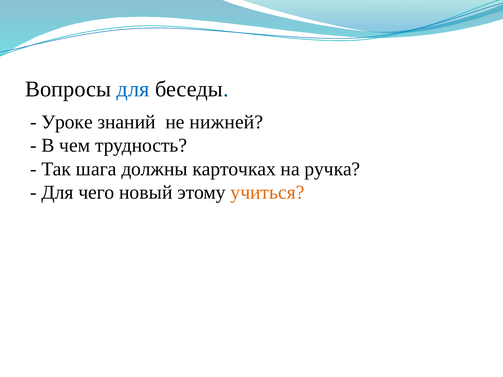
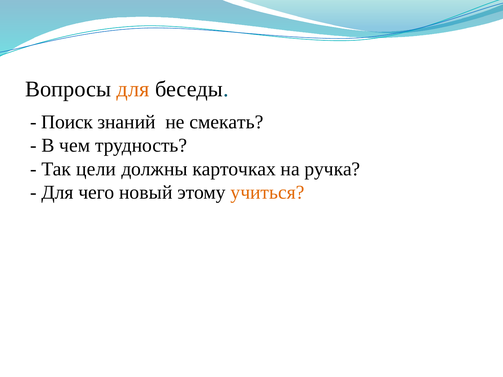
для colour: blue -> orange (133, 89)
Уроке: Уроке -> Поиск (67, 122)
нижней: нижней -> смекать (226, 122)
шага: шага -> цели (96, 169)
